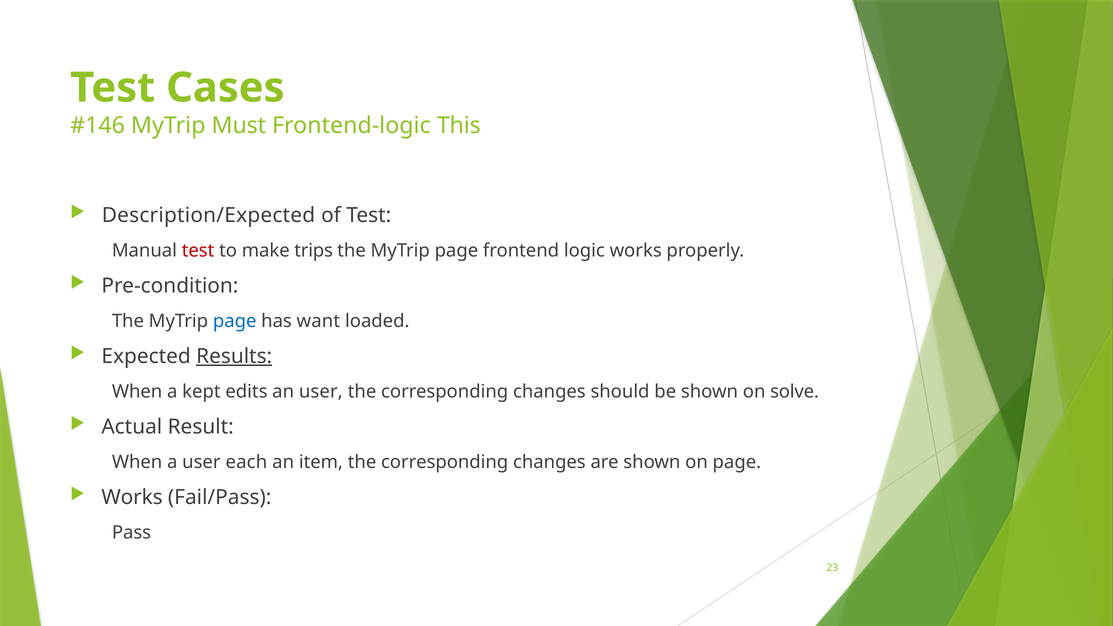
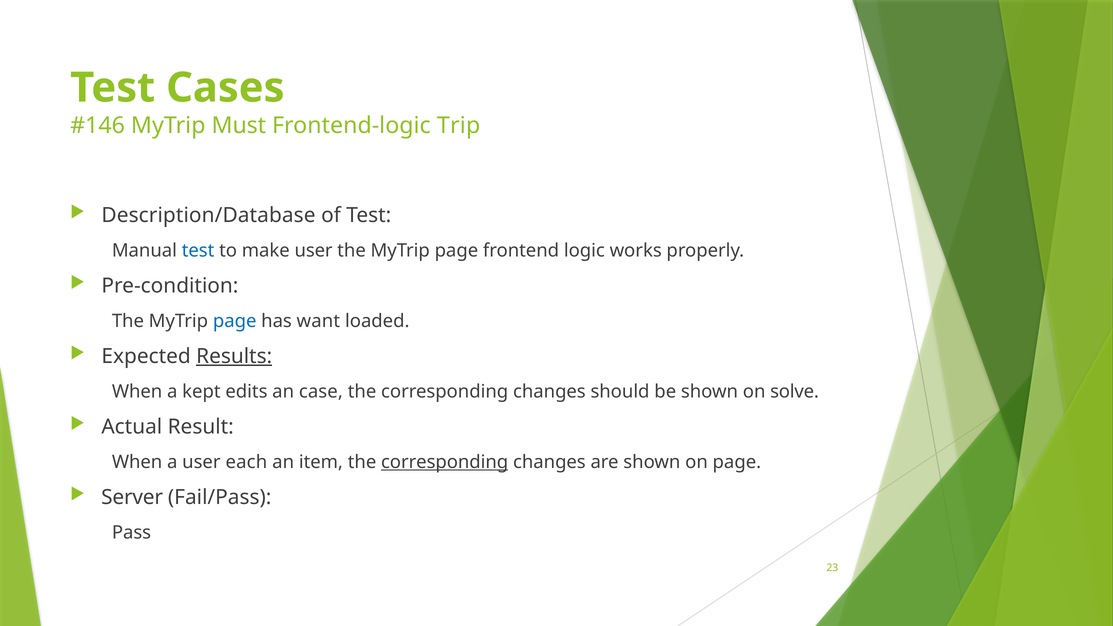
This: This -> Trip (459, 125)
Description/Expected: Description/Expected -> Description/Database (209, 215)
test colour: red -> blue (198, 250)
make trips: trips -> user (314, 250)
an user: user -> case (321, 391)
corresponding underline: none -> present (445, 462)
Works: Works -> Server (132, 497)
